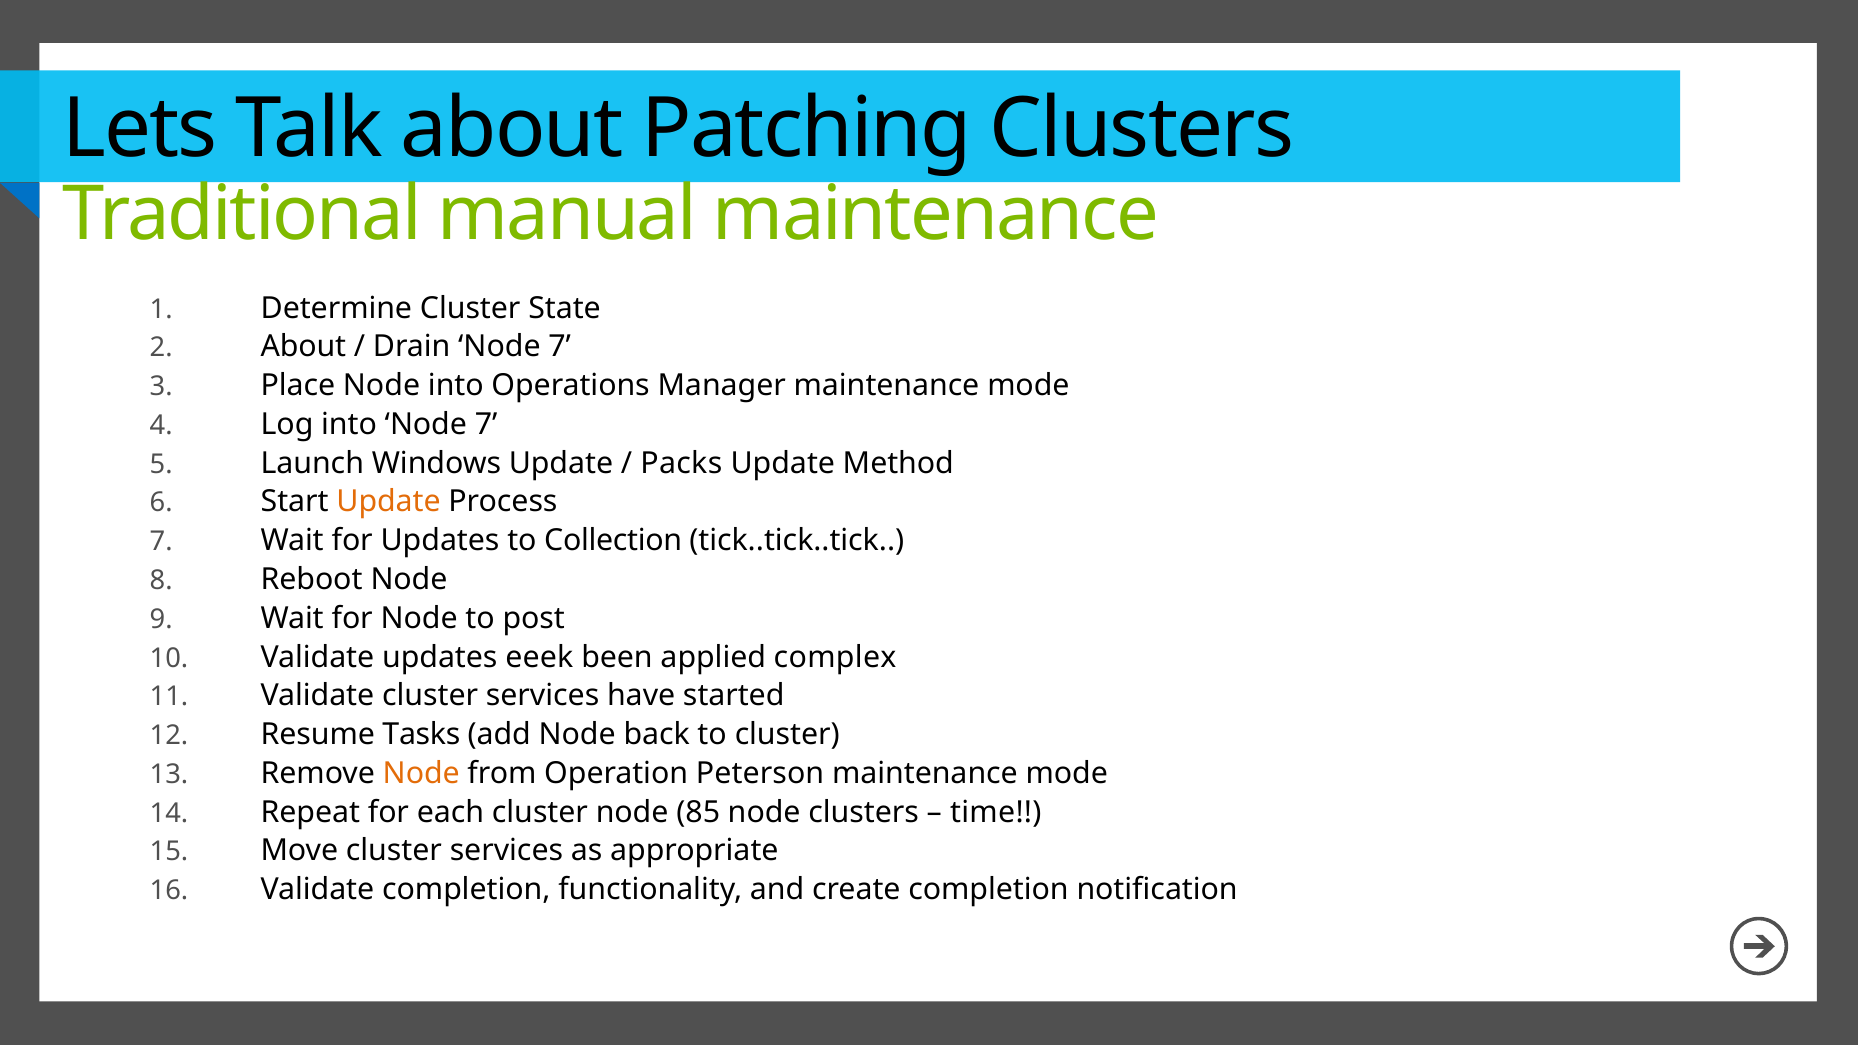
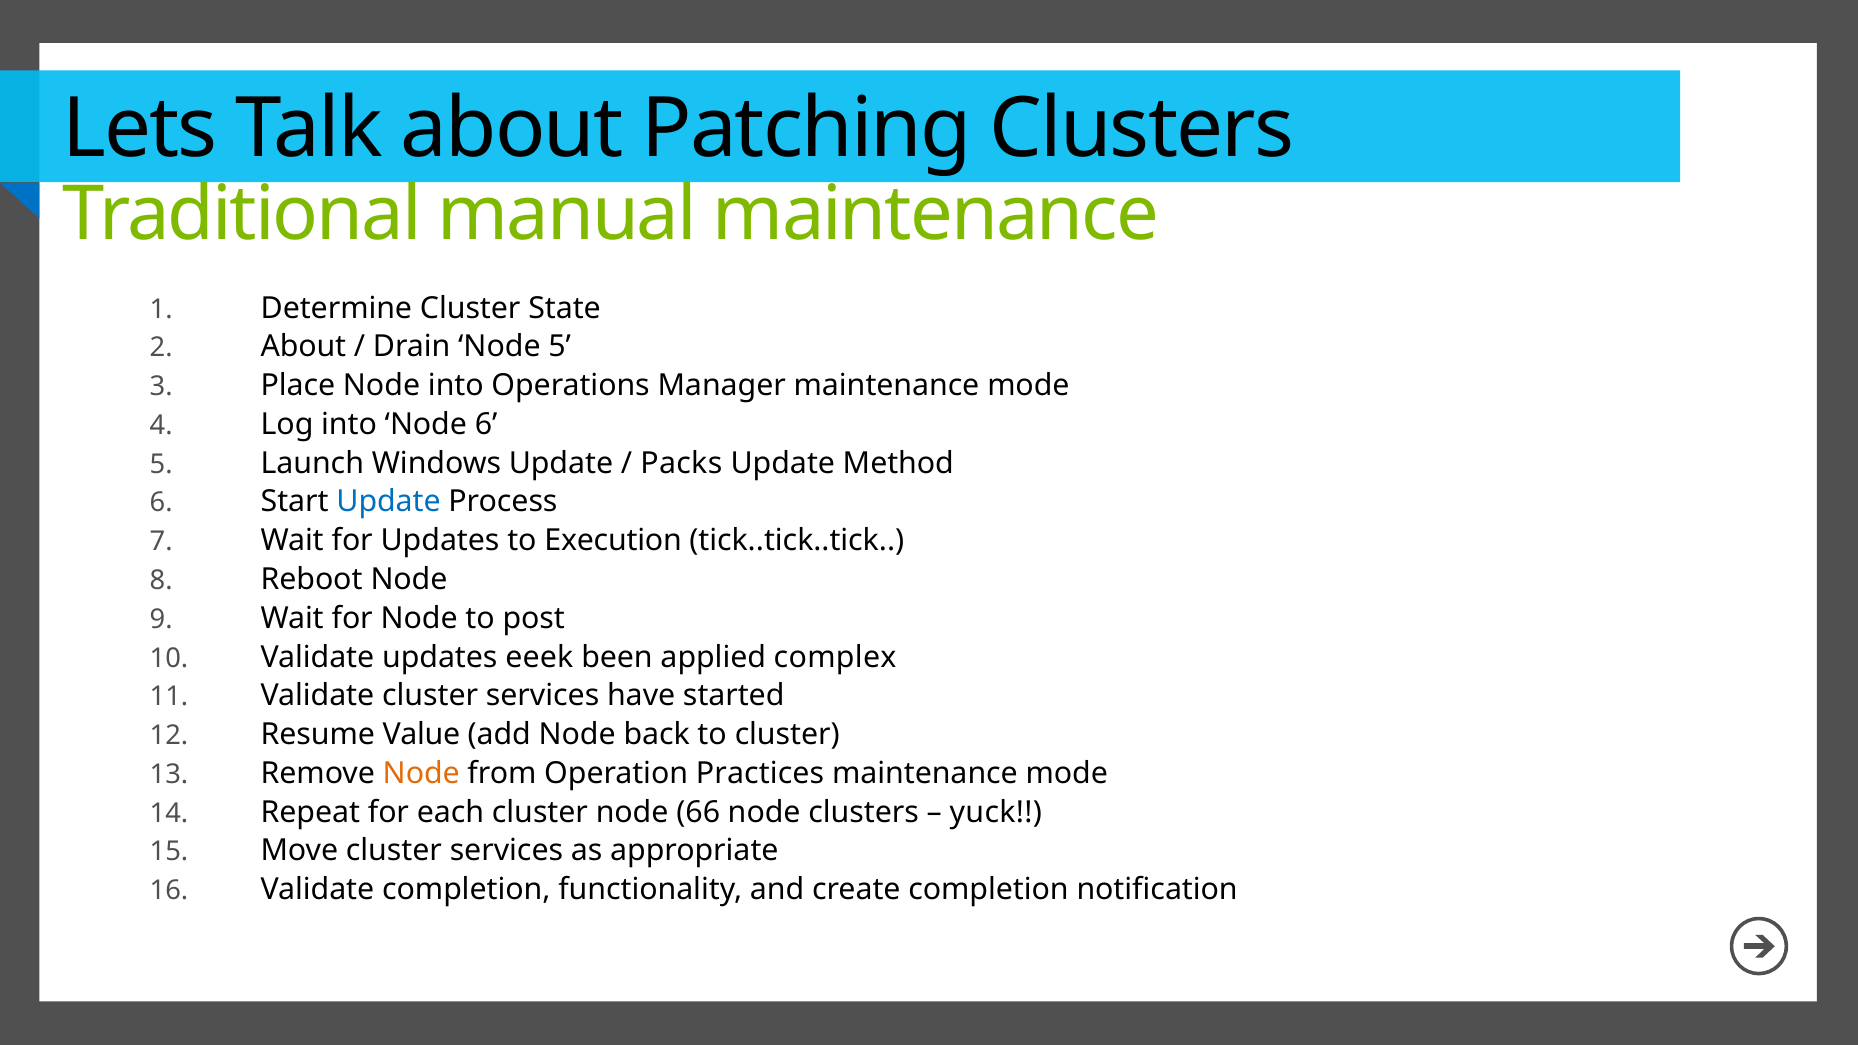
Drain Node 7: 7 -> 5 (560, 347)
into Node 7: 7 -> 6 (486, 424)
Update colour: orange -> blue (389, 502)
Collection: Collection -> Execution (613, 541)
Tasks: Tasks -> Value (421, 735)
Peterson: Peterson -> Practices (760, 773)
85: 85 -> 66 (698, 812)
time: time -> yuck (996, 812)
